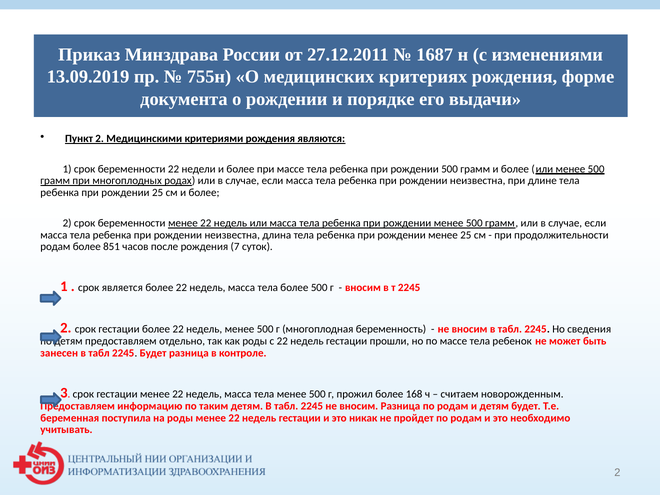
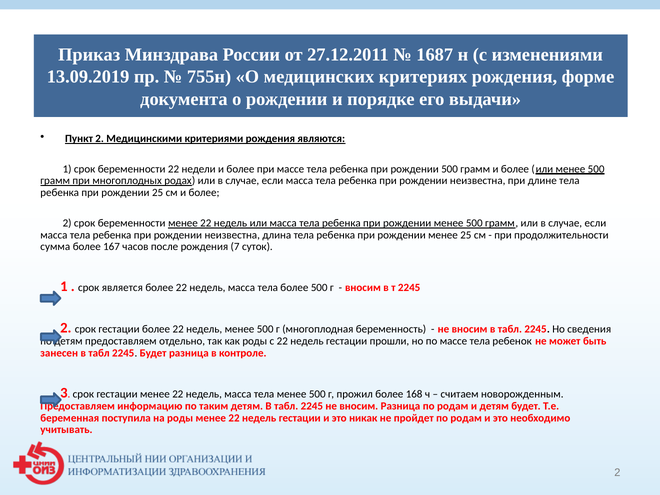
родам: родам -> сумма (55, 247)
851: 851 -> 167 (112, 247)
